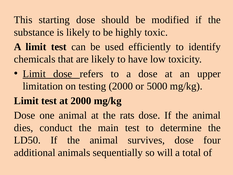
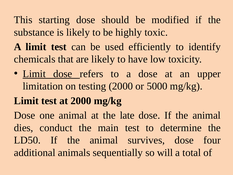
rats: rats -> late (127, 115)
